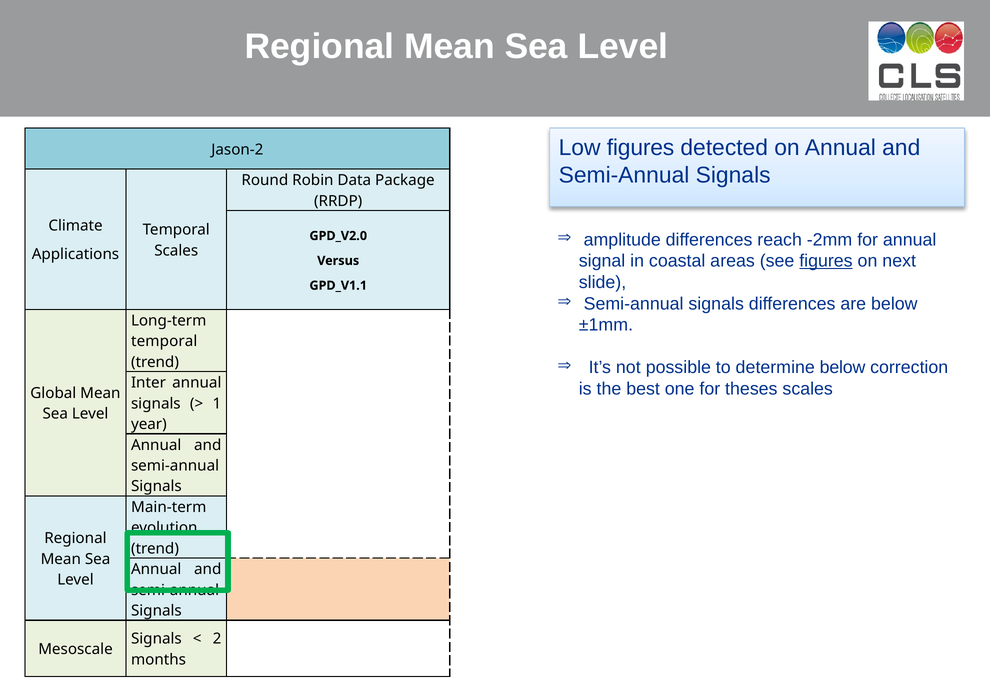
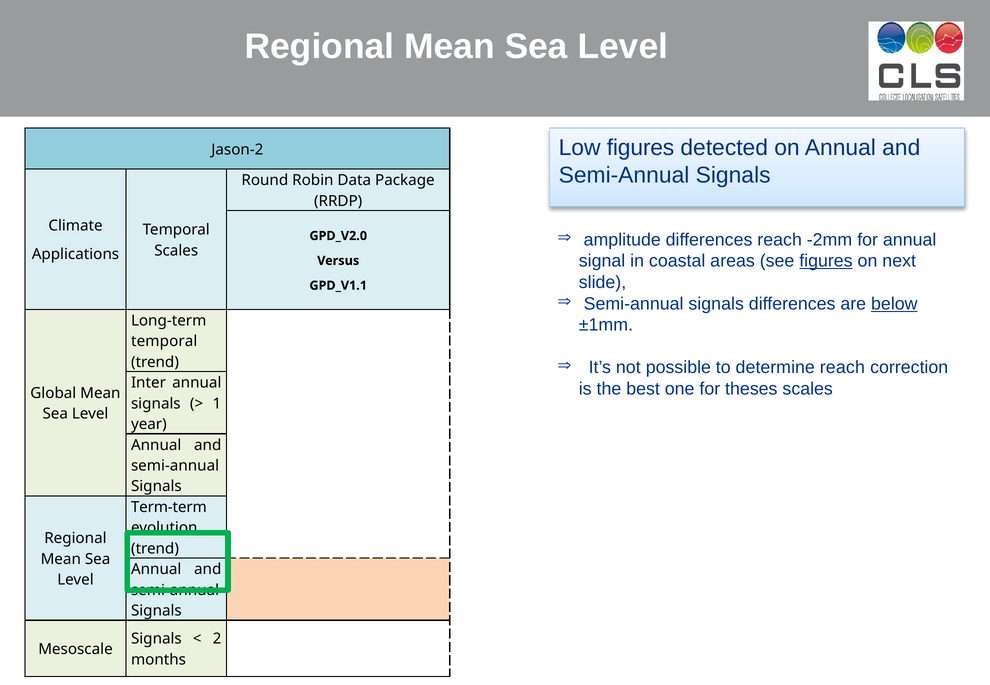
below underline: none -> present (894, 304)
determine below: below -> reach (842, 368)
Main-term: Main-term -> Term-term (169, 507)
